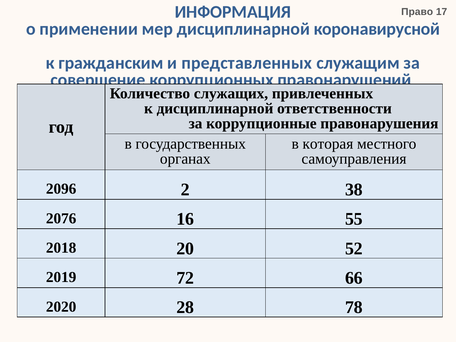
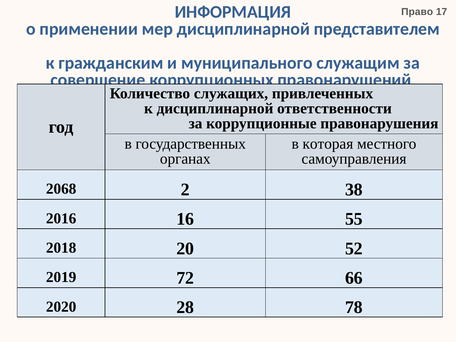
коронавирусной: коронавирусной -> представителем (377, 29)
представленных: представленных -> муниципального (247, 63)
2096: 2096 -> 2068 (61, 189)
2076: 2076 -> 2016 (61, 218)
